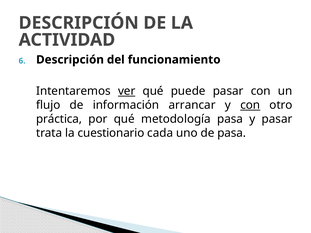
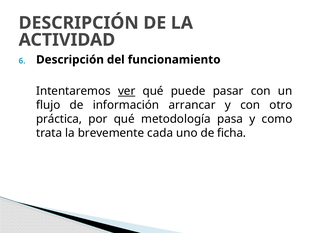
con underline: present -> none (250, 105)
y pasar: pasar -> como (277, 119)
cuestionario: cuestionario -> brevemente (111, 133)
de pasa: pasa -> ficha (232, 133)
